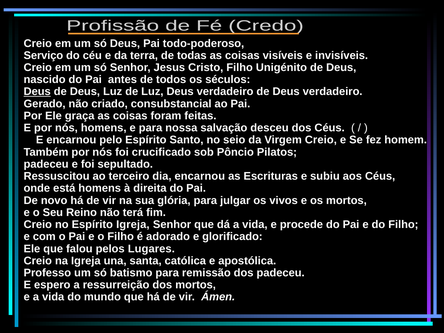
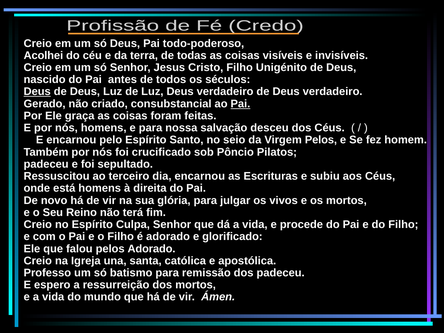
Serviço: Serviço -> Acolhei (43, 55)
Pai underline: none -> present (240, 104)
Virgem Creio: Creio -> Pelos (321, 140)
Espírito Igreja: Igreja -> Culpa (133, 225)
pelos Lugares: Lugares -> Adorado (151, 249)
